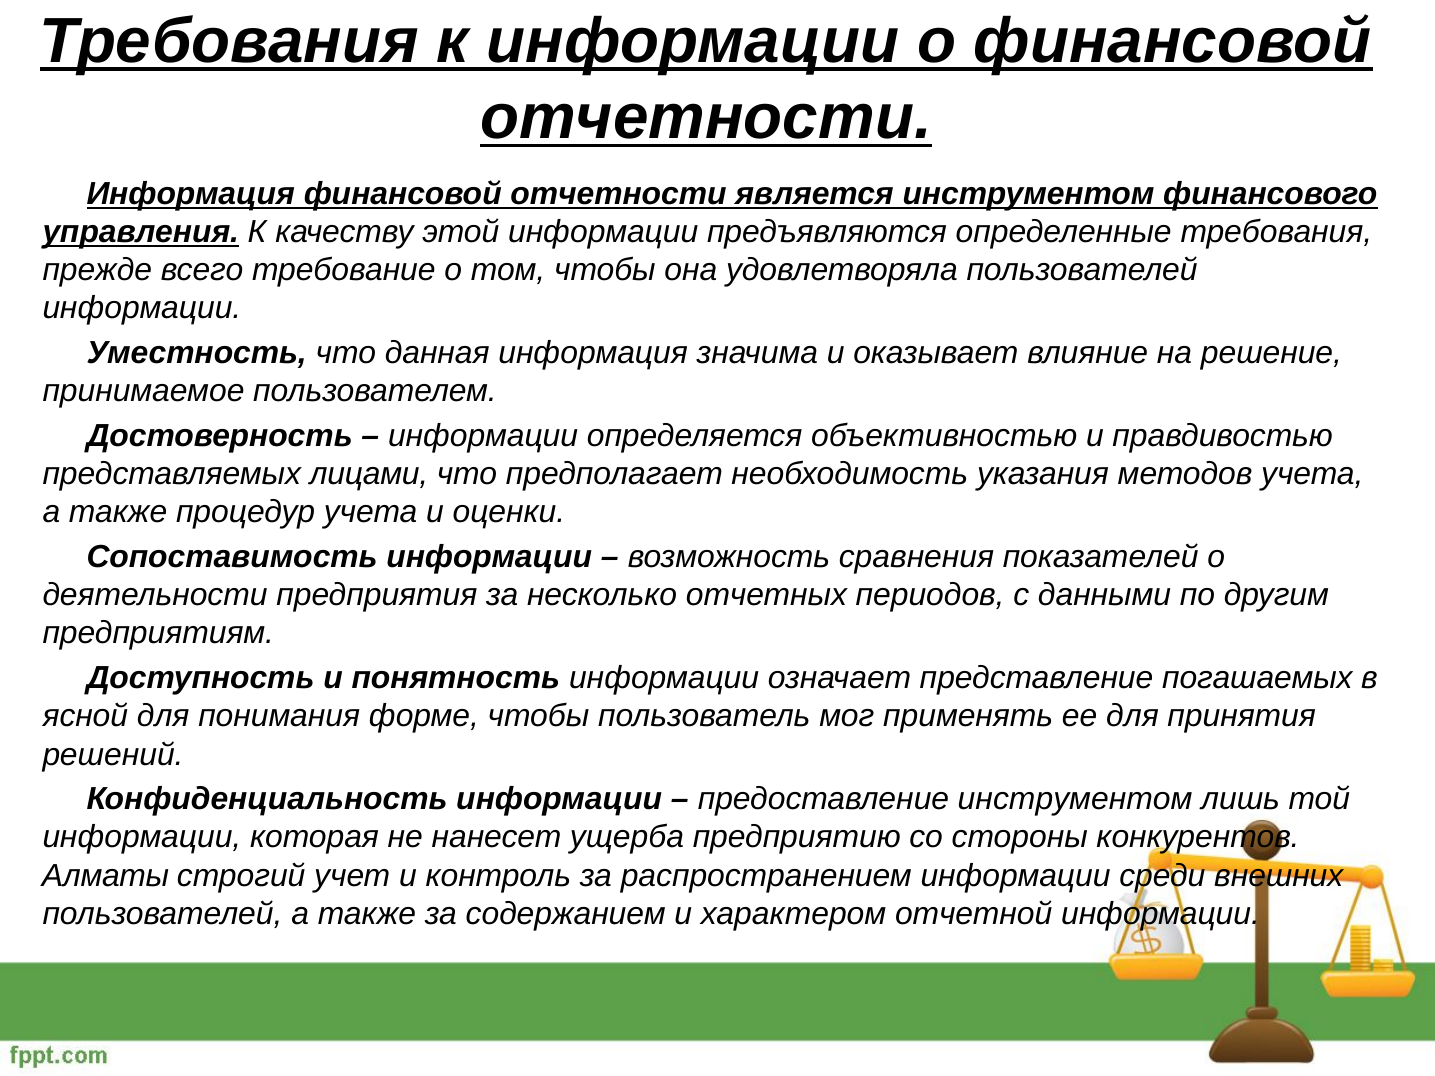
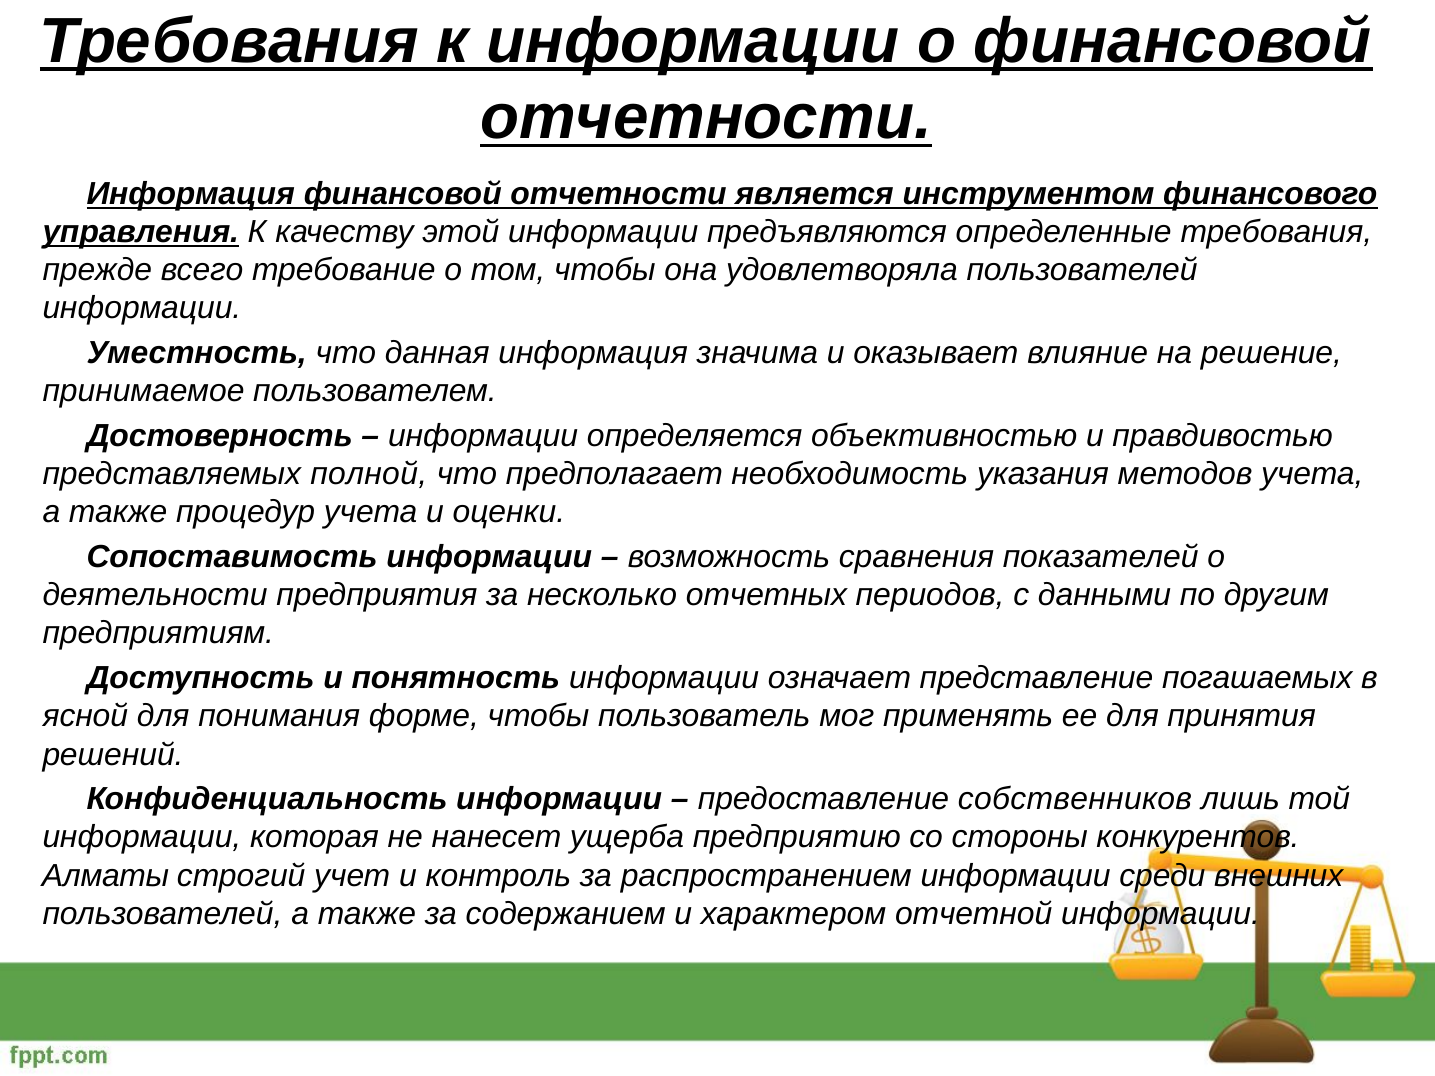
лицами: лицами -> полной (369, 474)
предоставление инструментом: инструментом -> собственников (1075, 799)
